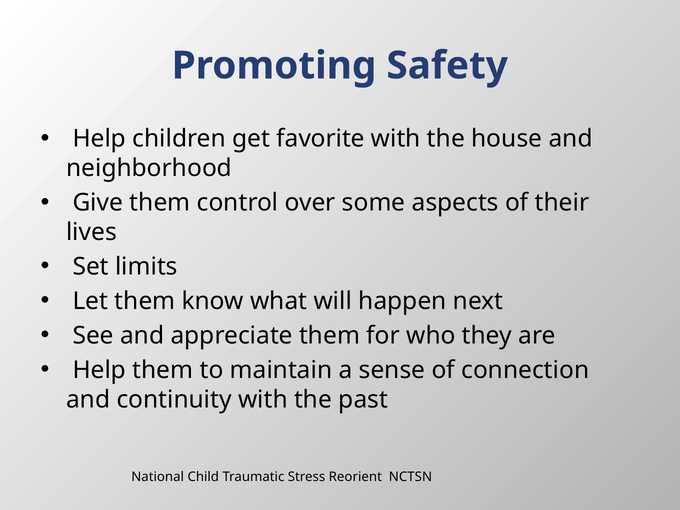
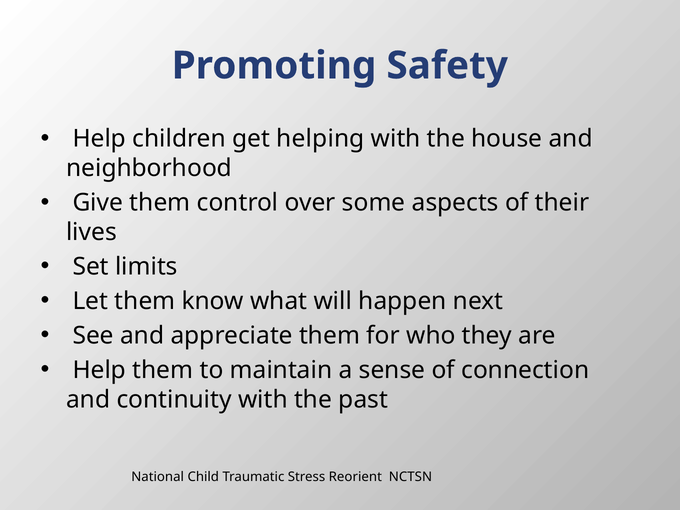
favorite: favorite -> helping (320, 139)
